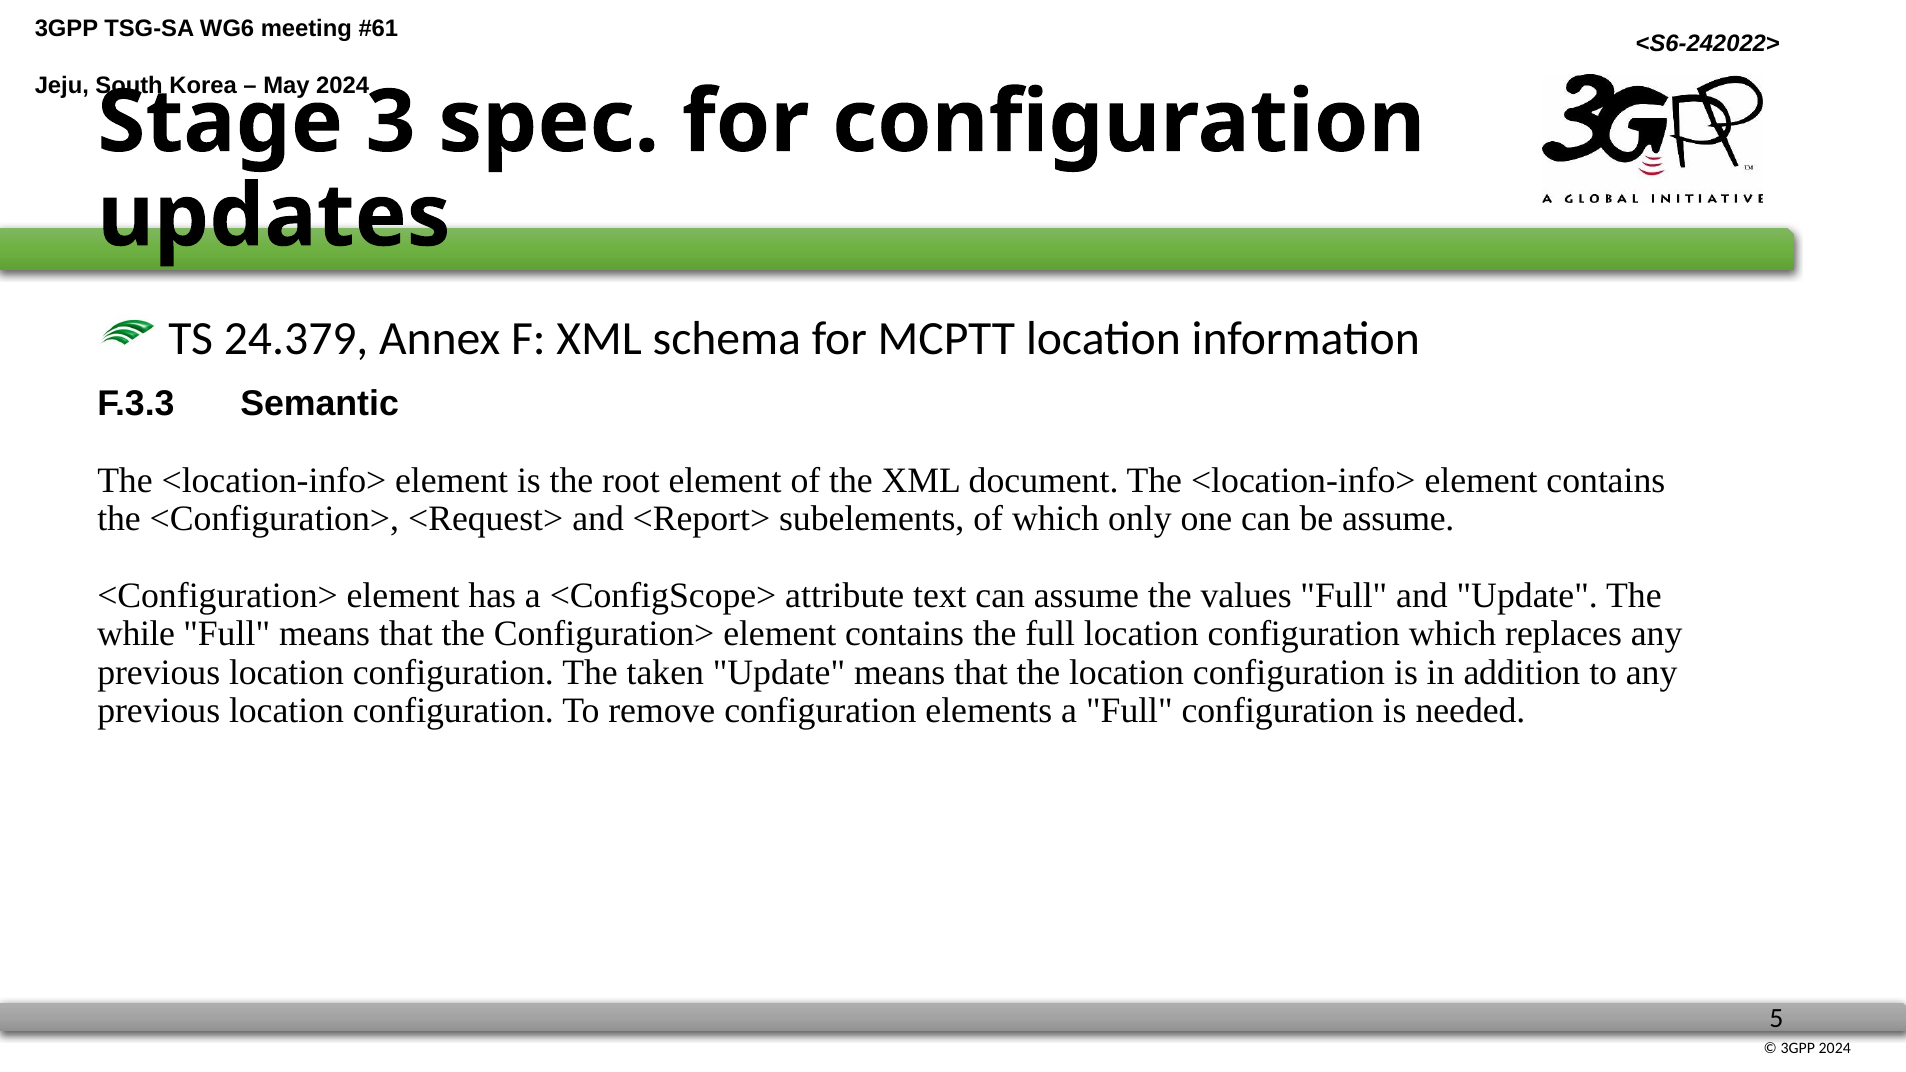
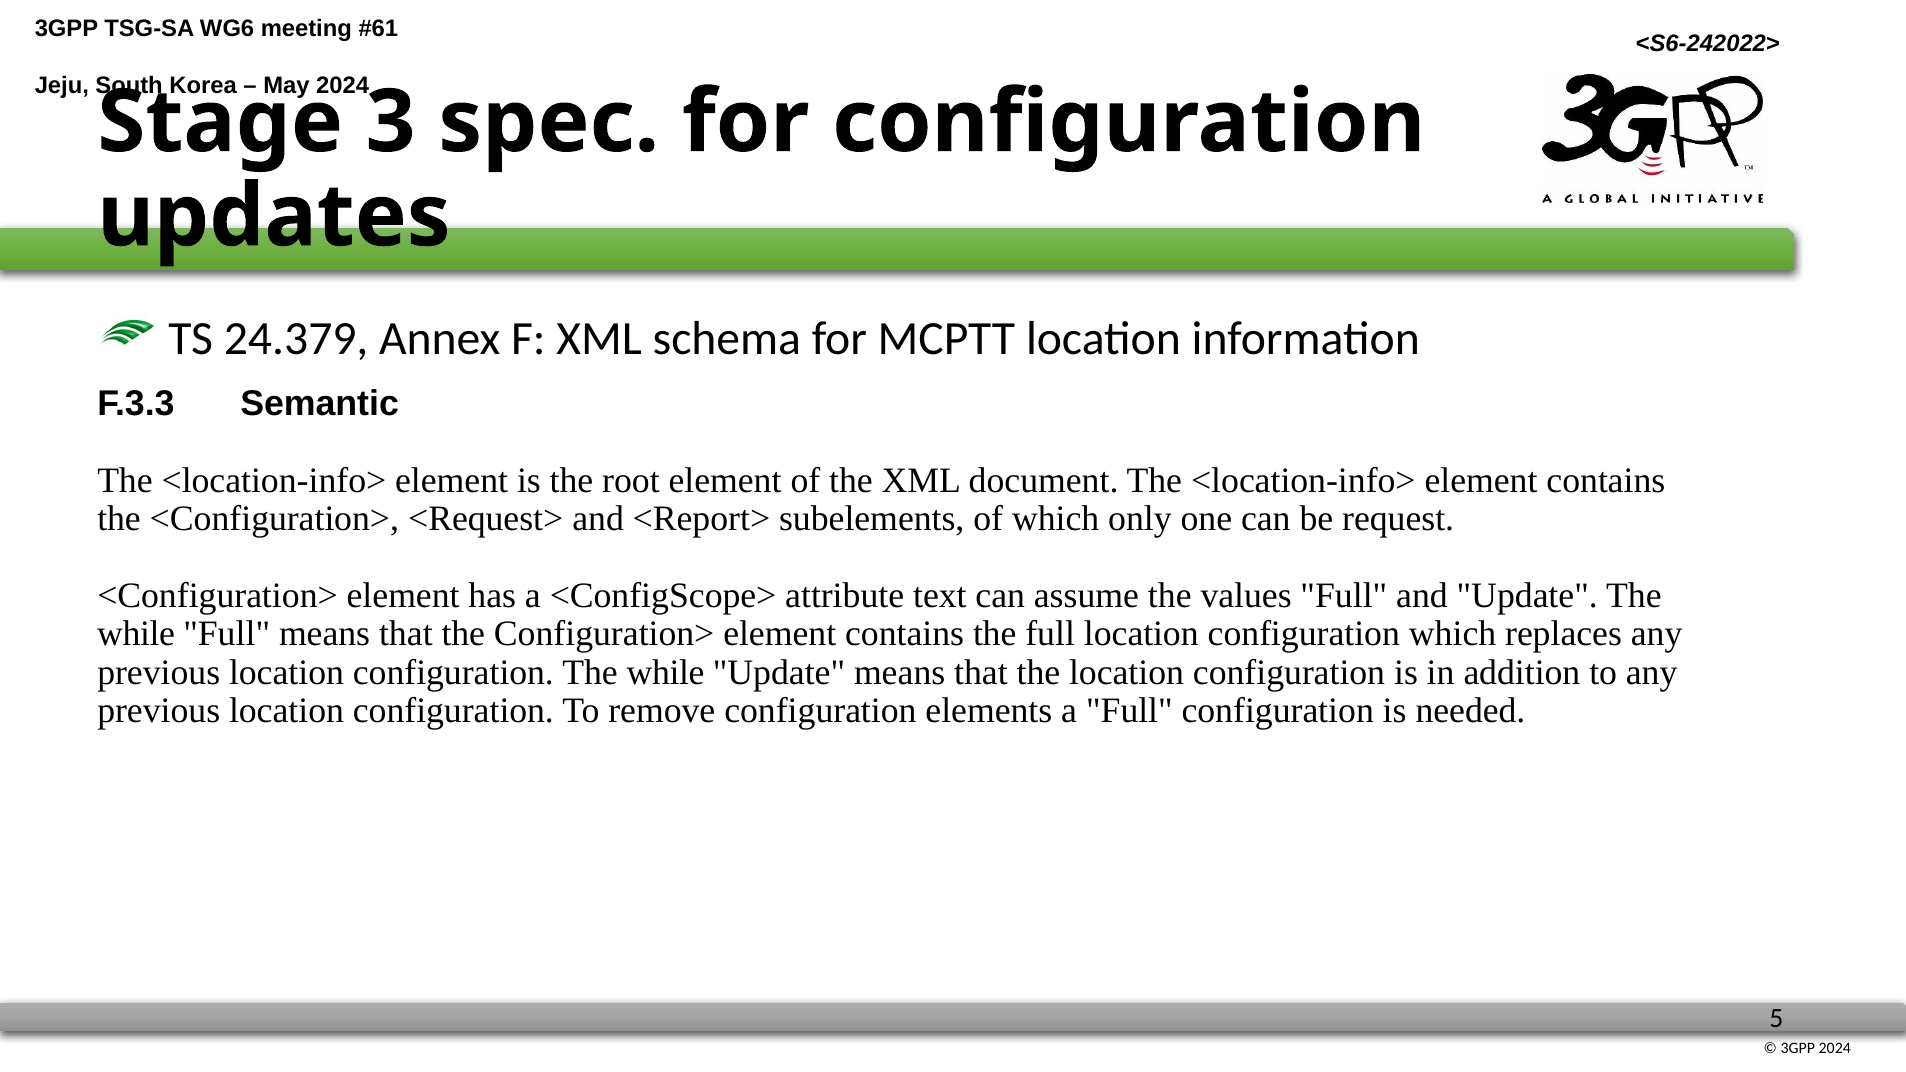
be assume: assume -> request (1398, 519)
configuration The taken: taken -> while (666, 673)
